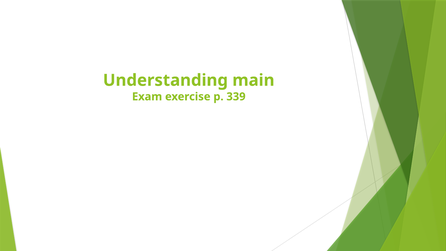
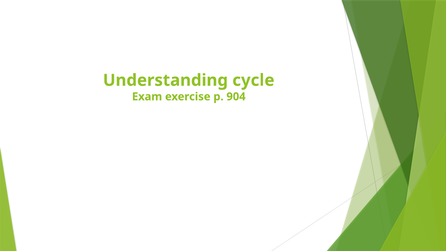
main: main -> cycle (253, 80)
339: 339 -> 904 (236, 97)
